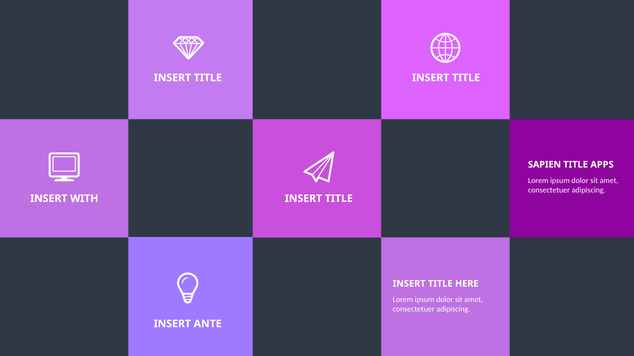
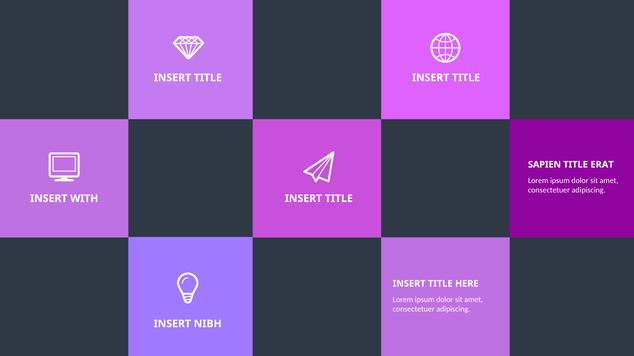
APPS: APPS -> ERAT (602, 165)
ANTE: ANTE -> NIBH (208, 324)
